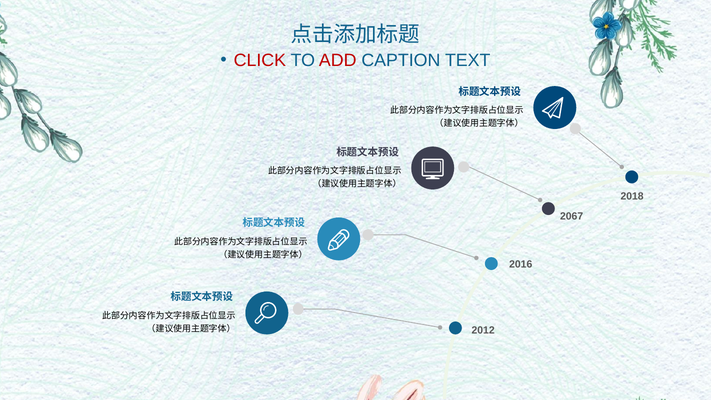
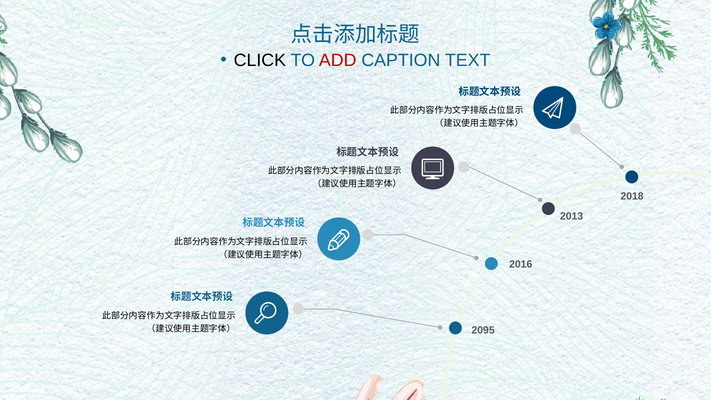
CLICK colour: red -> black (260, 60)
2067: 2067 -> 2013 (572, 216)
2012: 2012 -> 2095 (483, 330)
